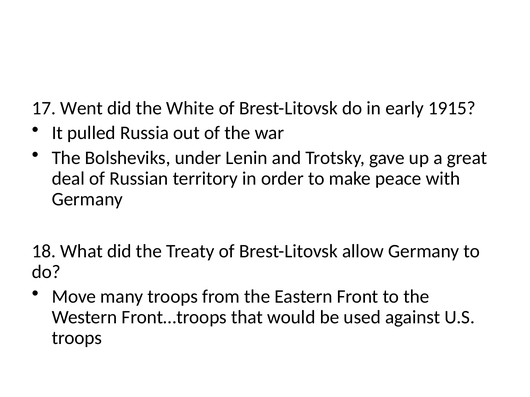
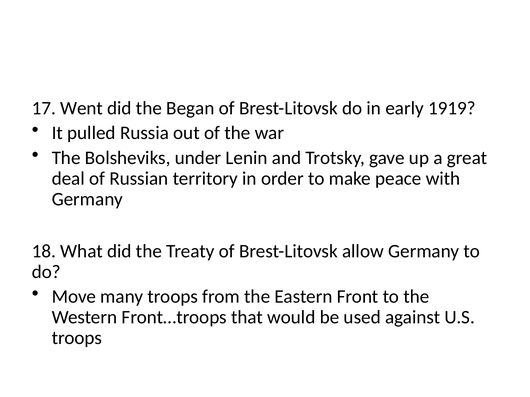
White: White -> Began (190, 108)
1915: 1915 -> 1919 (452, 108)
